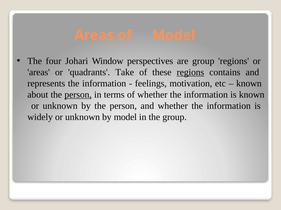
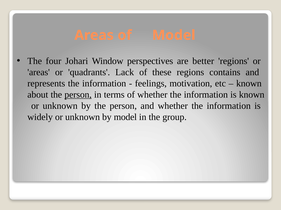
are group: group -> better (203, 61)
Take: Take -> Lack (125, 72)
regions underline: present -> none (190, 72)
